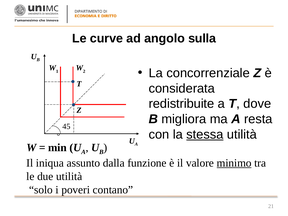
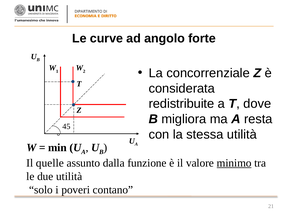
sulla: sulla -> forte (202, 38)
stessa underline: present -> none (205, 134)
iniqua: iniqua -> quelle (50, 163)
